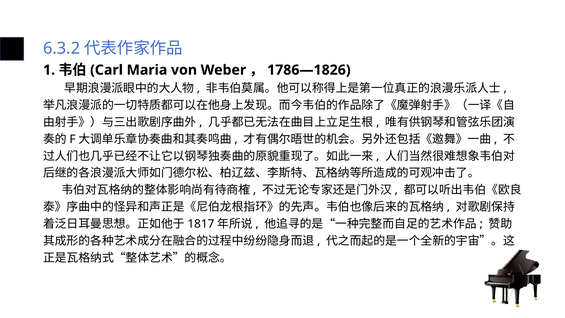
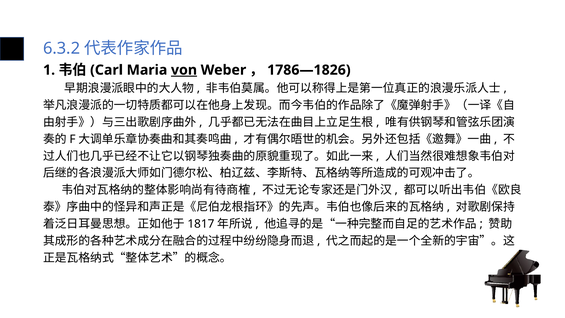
von underline: none -> present (184, 70)
